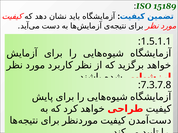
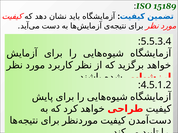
1.5.1.1: 1.5.1.1 -> 5.5.3.4 (156, 42)
7.3.7.8: 7.3.7.8 -> 4.5.1.2 (156, 85)
